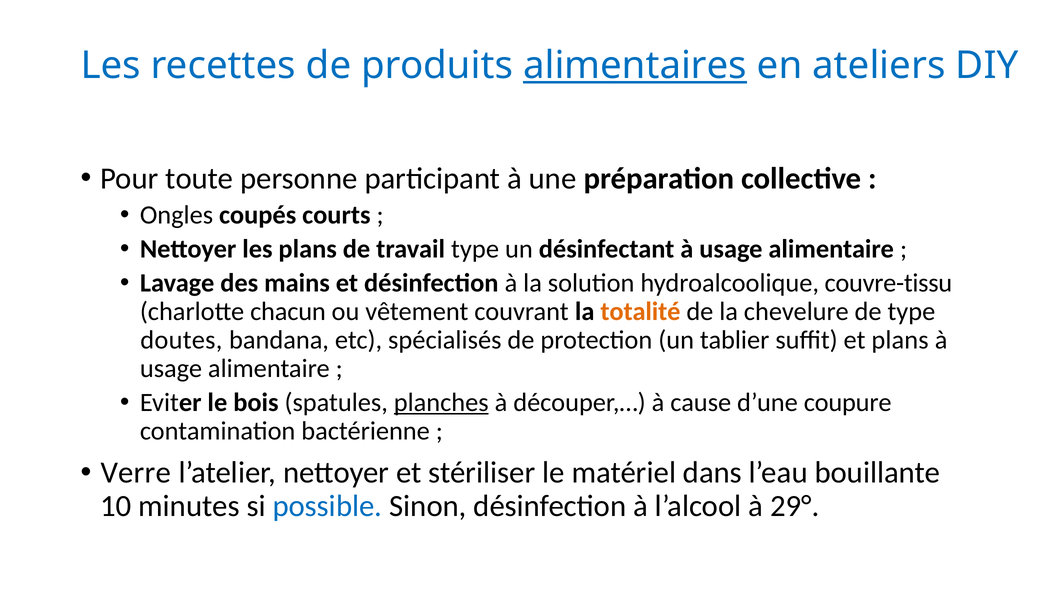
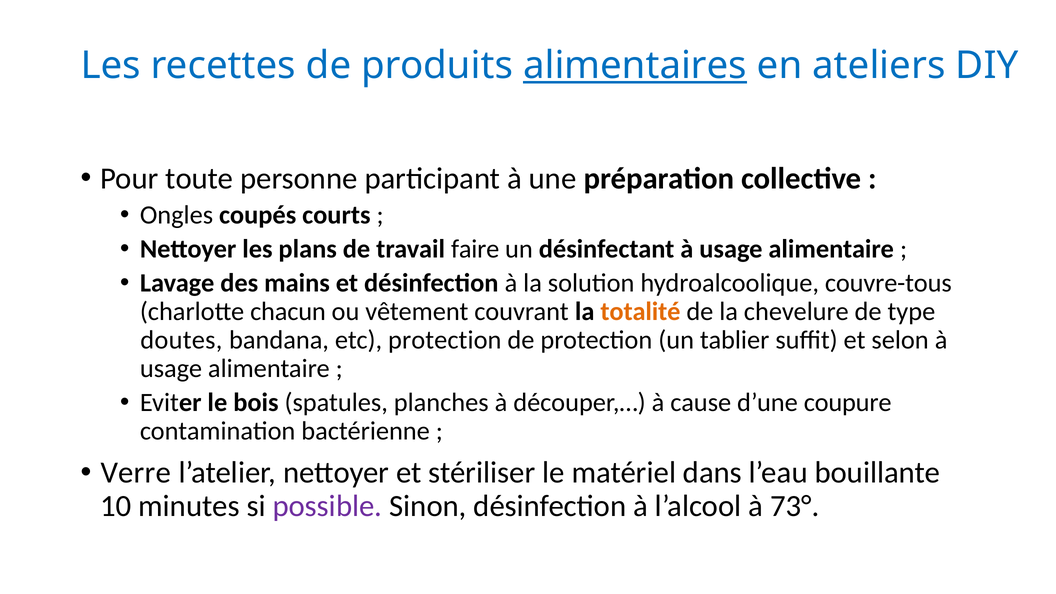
travail type: type -> faire (475, 249)
couvre-tissu: couvre-tissu -> couvre-tous (888, 283)
etc spécialisés: spécialisés -> protection (445, 340)
et plans: plans -> selon (900, 340)
planches underline: present -> none (441, 402)
possible colour: blue -> purple (327, 506)
29°: 29° -> 73° (795, 506)
